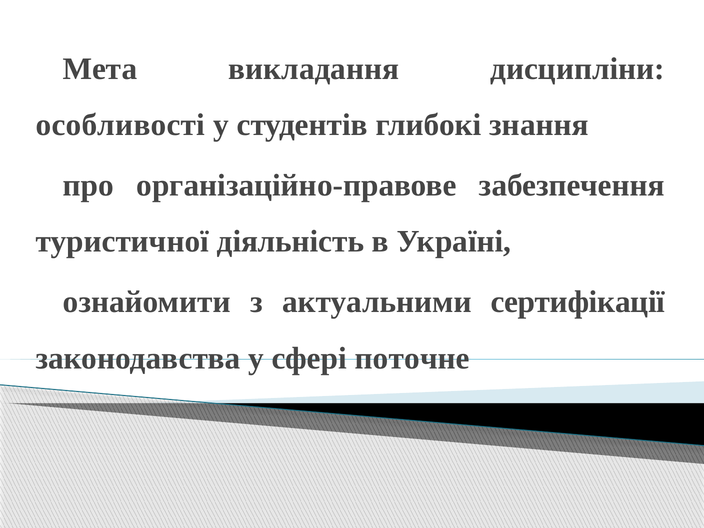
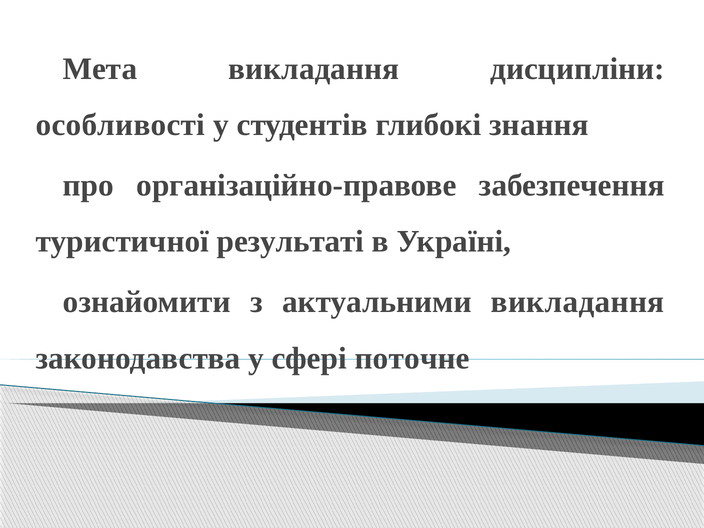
діяльність: діяльність -> результаті (290, 242)
актуальними сертифікації: сертифікації -> викладання (578, 302)
